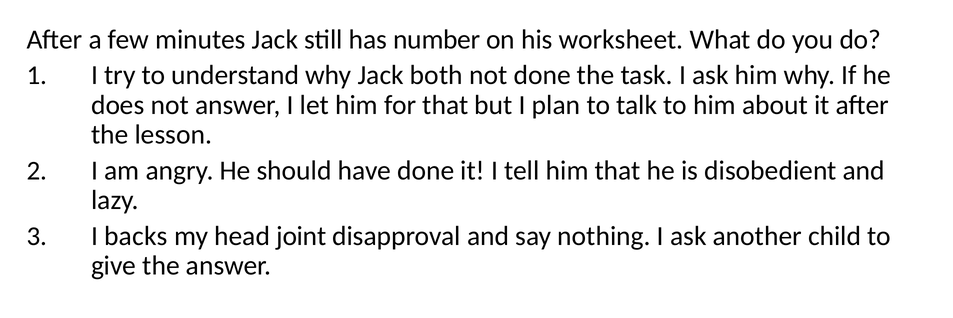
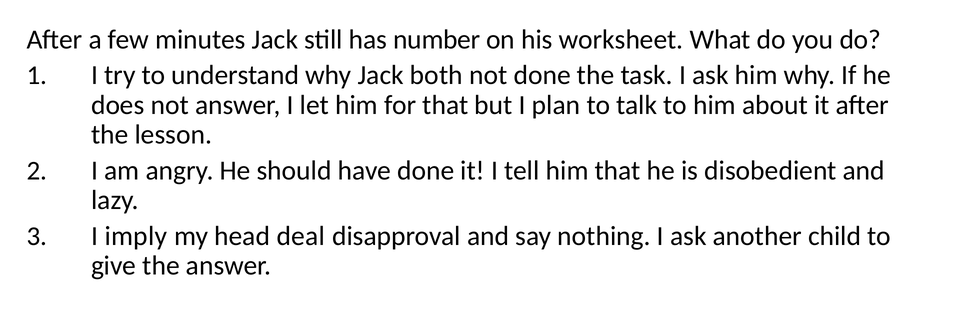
backs: backs -> imply (136, 236)
joint: joint -> deal (301, 236)
